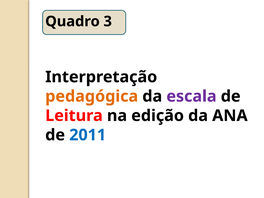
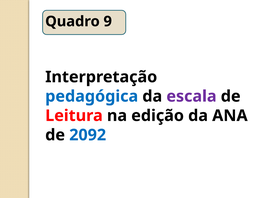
3: 3 -> 9 (108, 21)
pedagógica colour: orange -> blue (92, 96)
2011: 2011 -> 2092 (88, 135)
